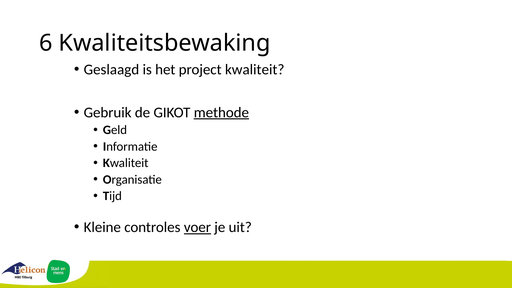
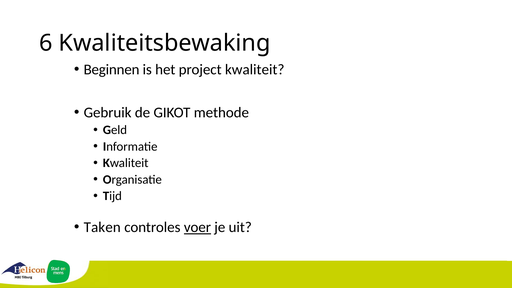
Geslaagd: Geslaagd -> Beginnen (112, 70)
methode underline: present -> none (221, 112)
Kleine: Kleine -> Taken (102, 227)
